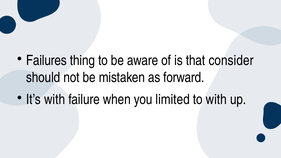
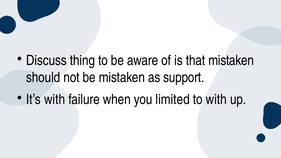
Failures: Failures -> Discuss (46, 60)
that consider: consider -> mistaken (231, 60)
forward: forward -> support (184, 77)
